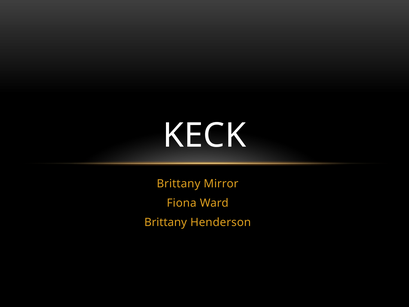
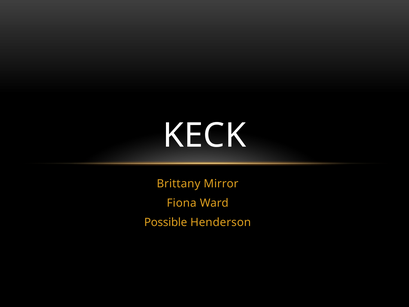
Brittany: Brittany -> Possible (166, 222)
